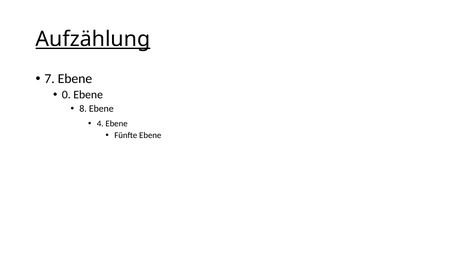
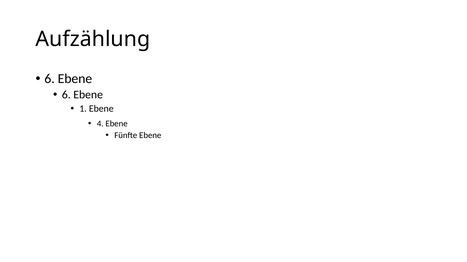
Aufzählung underline: present -> none (93, 39)
7: 7 -> 6 (50, 79)
0: 0 -> 6 (66, 95)
8: 8 -> 1 (83, 109)
